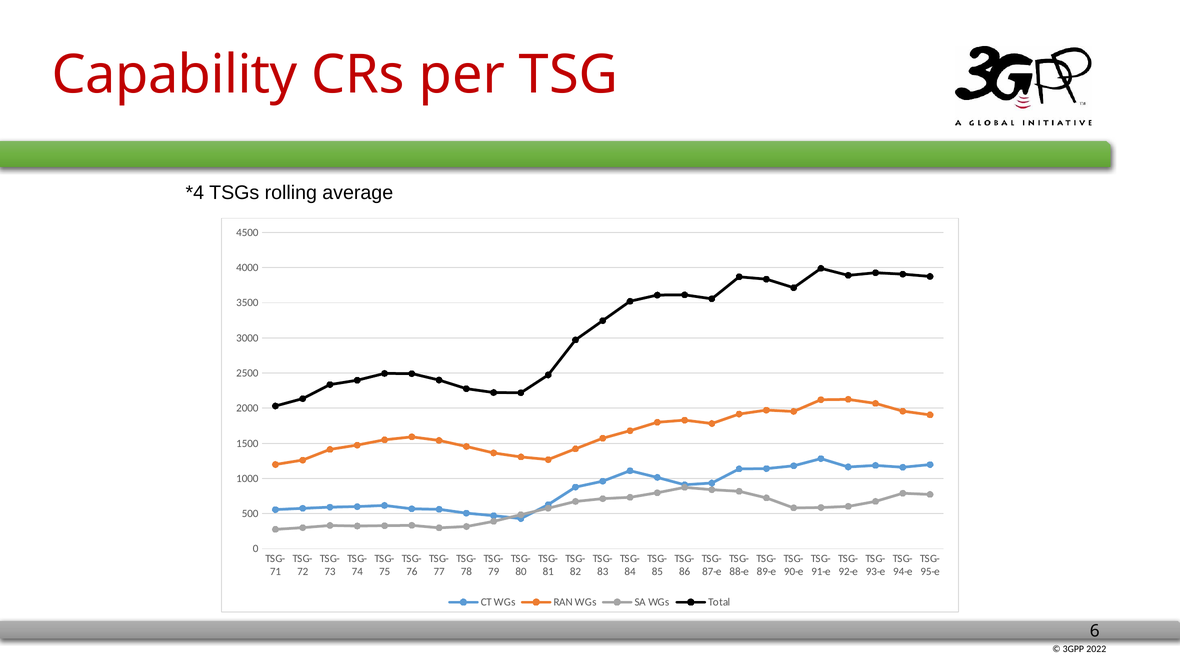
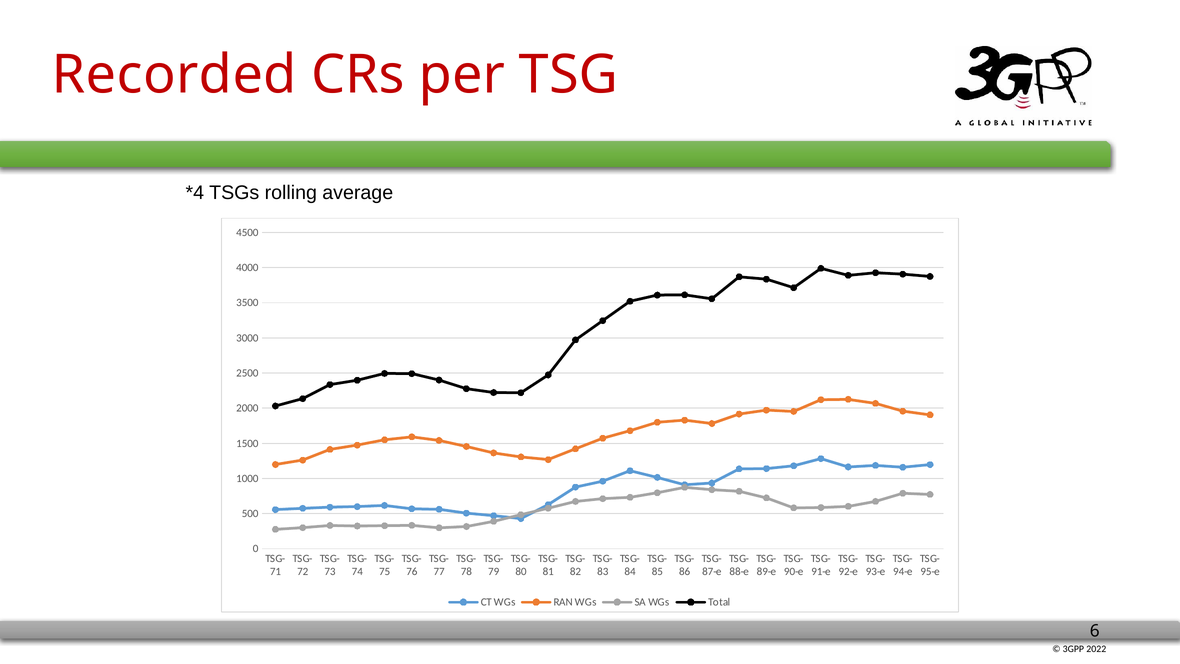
Capability: Capability -> Recorded (174, 75)
